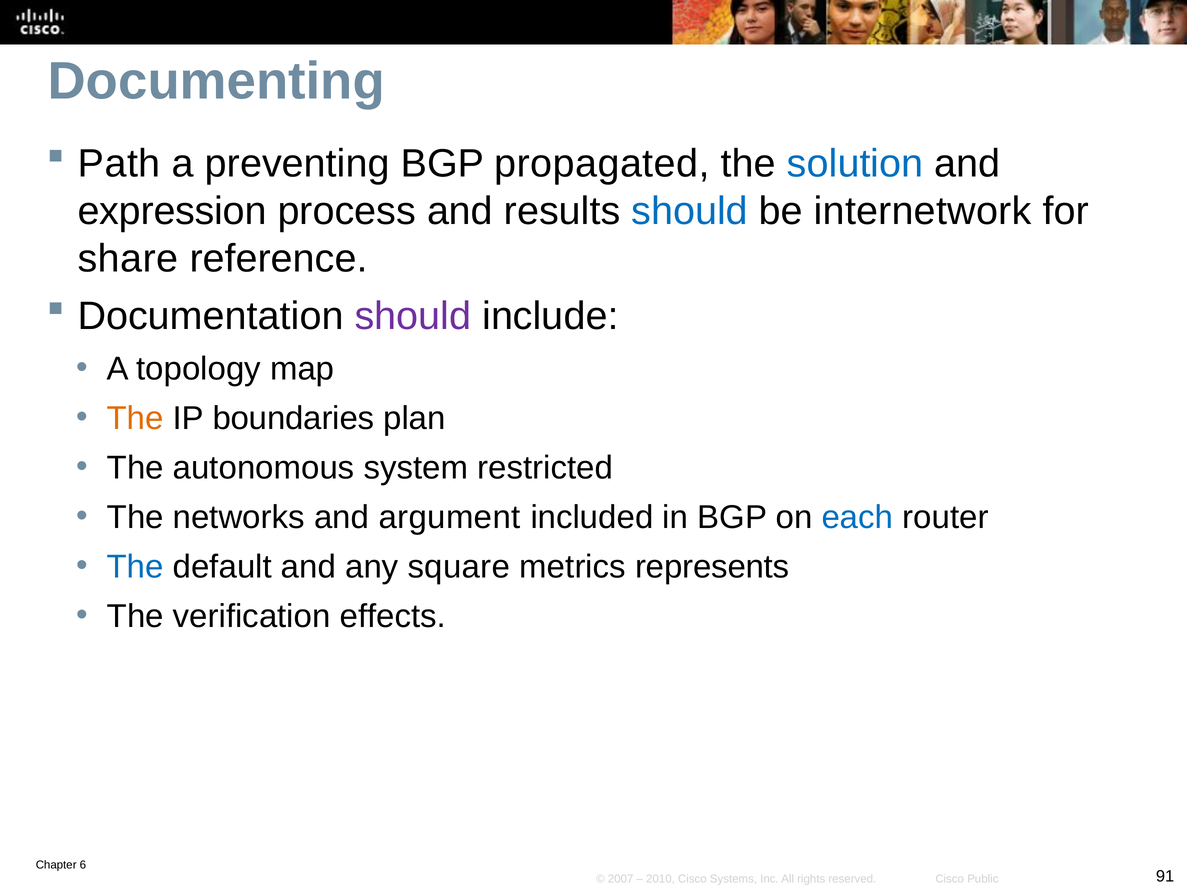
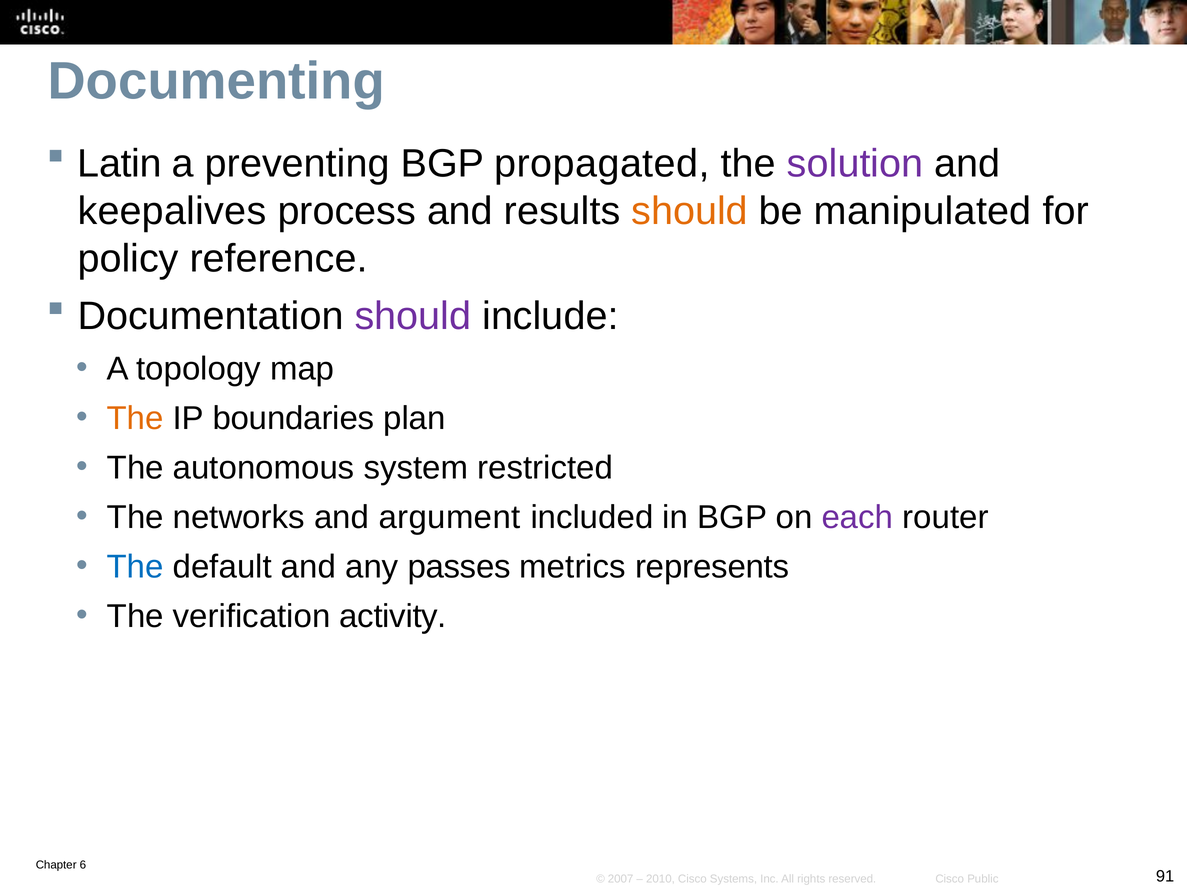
Path: Path -> Latin (120, 164)
solution colour: blue -> purple (855, 164)
expression: expression -> keepalives (172, 211)
should colour: blue -> orange (690, 211)
internetwork: internetwork -> manipulated (923, 211)
share: share -> policy (128, 259)
each colour: blue -> purple (857, 518)
square: square -> passes (459, 567)
effects: effects -> activity (393, 616)
